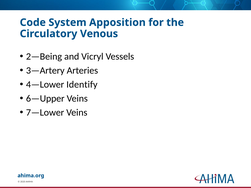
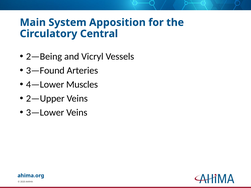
Code: Code -> Main (33, 22)
Venous: Venous -> Central (99, 34)
3—Artery: 3—Artery -> 3—Found (45, 71)
Identify: Identify -> Muscles (82, 85)
6—Upper: 6—Upper -> 2—Upper (45, 99)
7—Lower: 7—Lower -> 3—Lower (45, 113)
